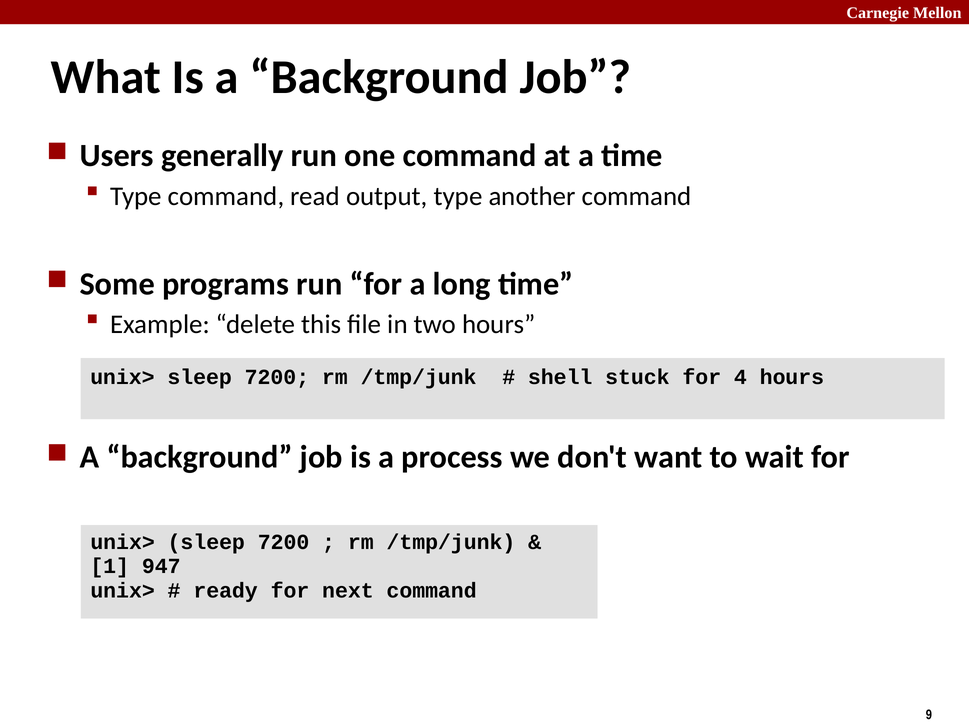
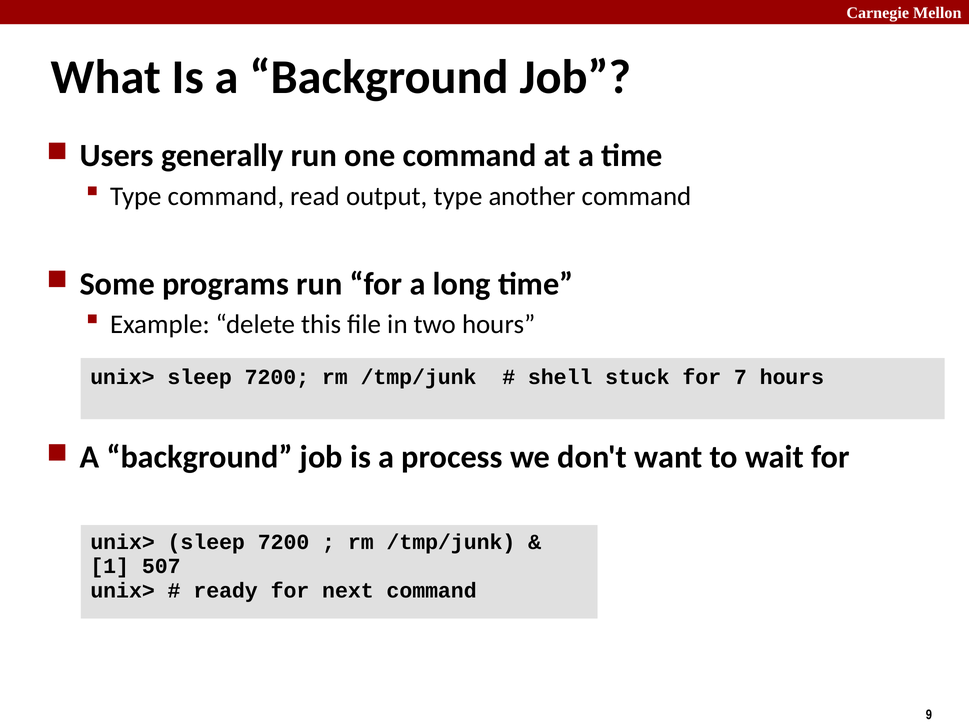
4: 4 -> 7 (740, 377)
947: 947 -> 507 (161, 566)
